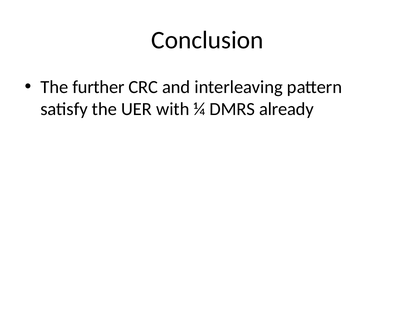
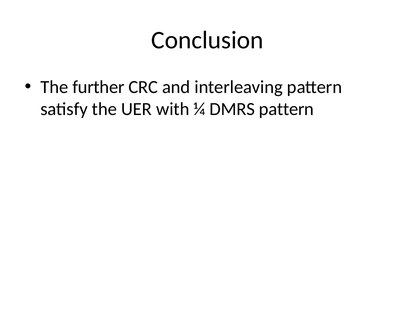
DMRS already: already -> pattern (286, 109)
